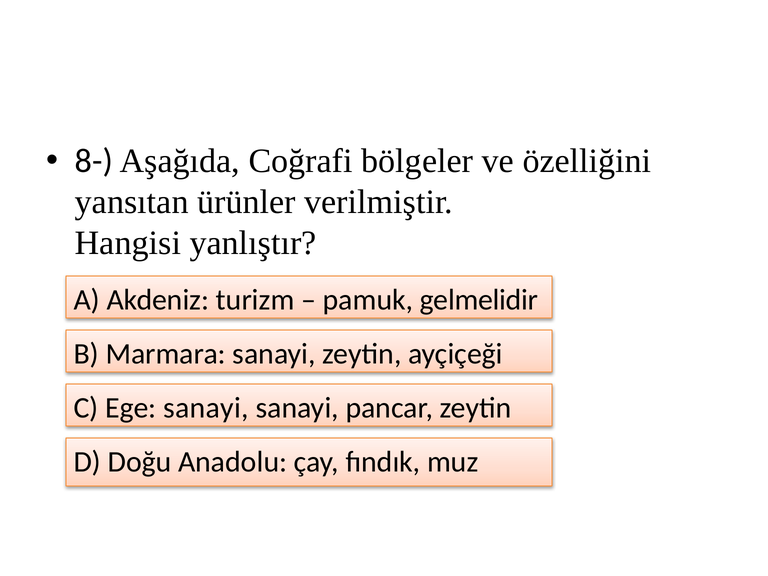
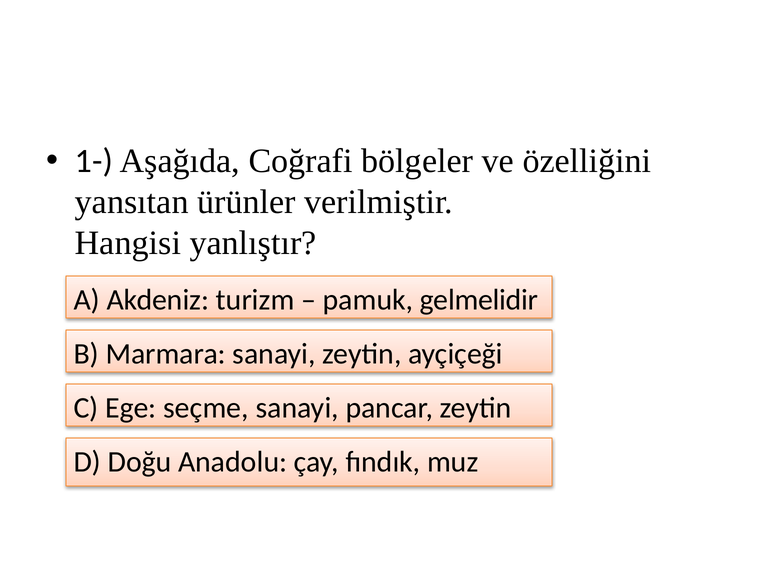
8-: 8- -> 1- (94, 161)
Ege sanayi: sanayi -> seçme (206, 408)
